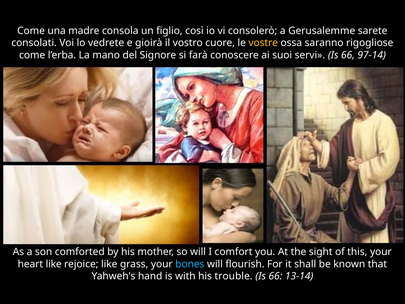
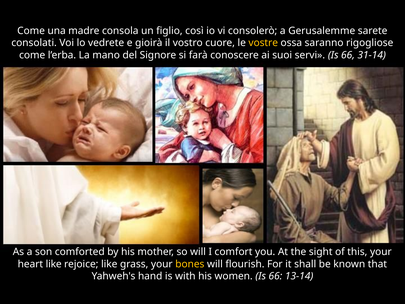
97-14: 97-14 -> 31-14 (372, 55)
bones colour: light blue -> yellow (190, 264)
trouble: trouble -> women (234, 276)
